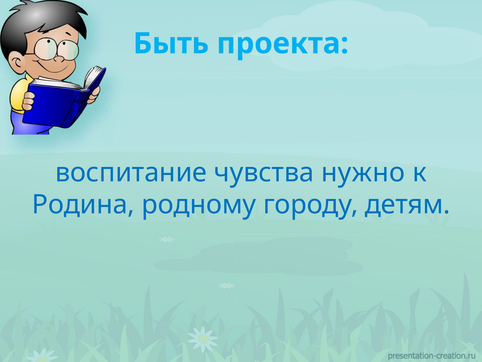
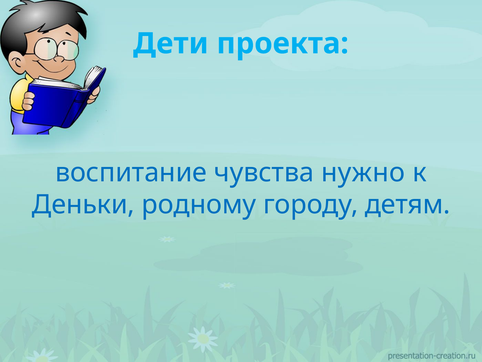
Быть: Быть -> Дети (171, 43)
Родина: Родина -> Деньки (83, 204)
